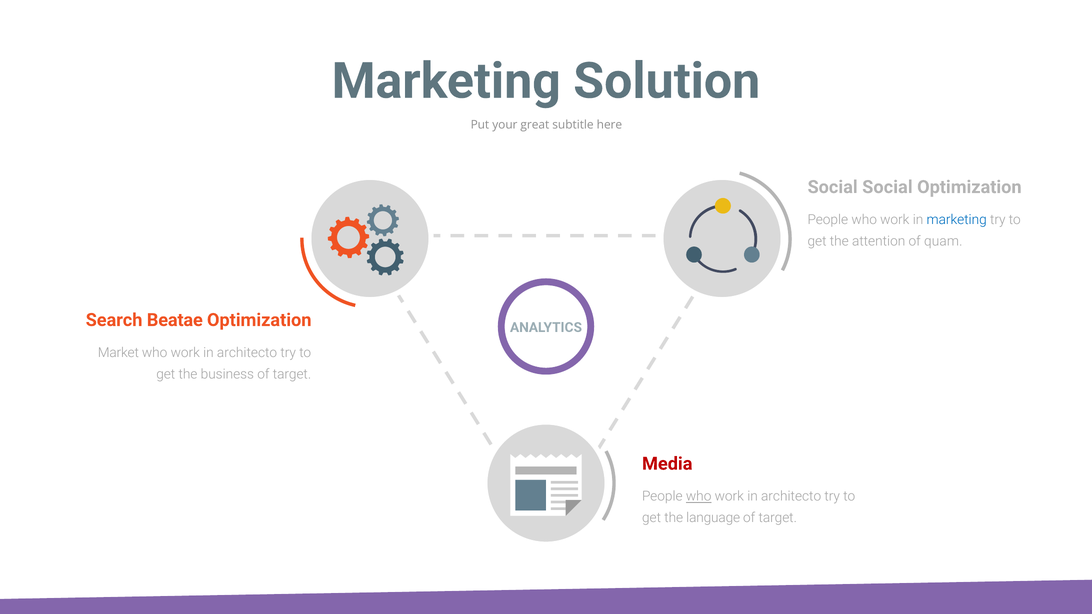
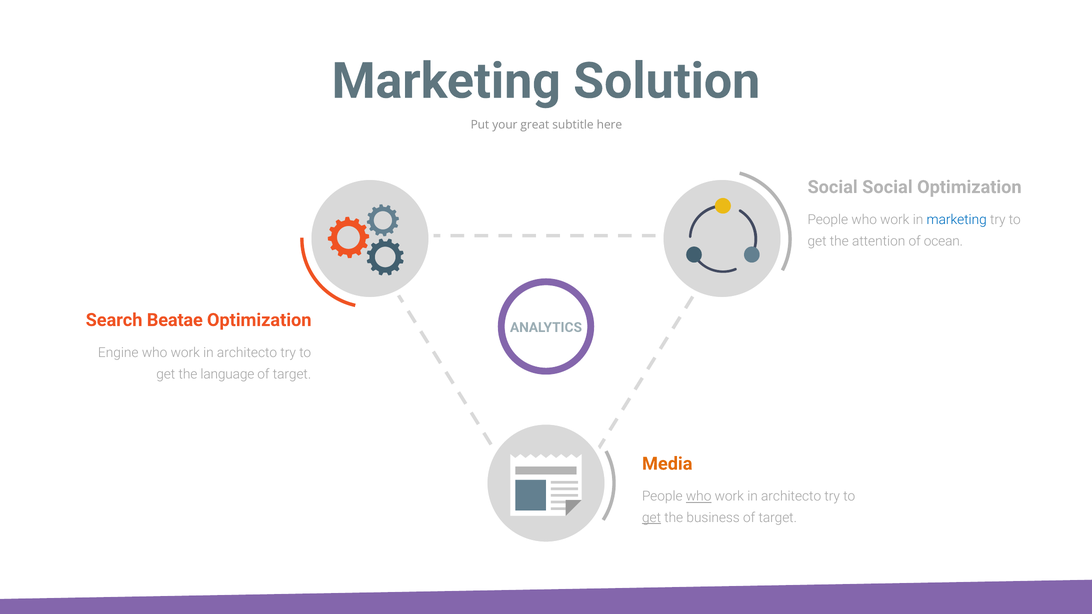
quam: quam -> ocean (943, 241)
Market: Market -> Engine (118, 353)
business: business -> language (227, 374)
Media colour: red -> orange (667, 464)
get underline: none -> present (652, 518)
language: language -> business (713, 518)
